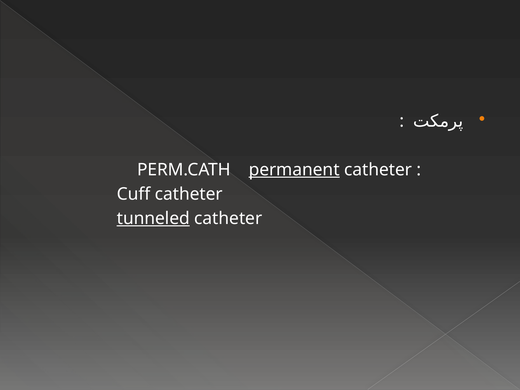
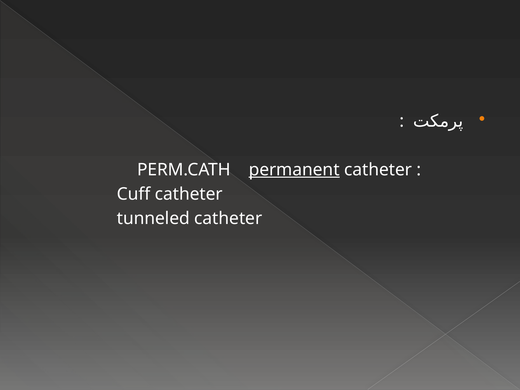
tunneled underline: present -> none (153, 218)
